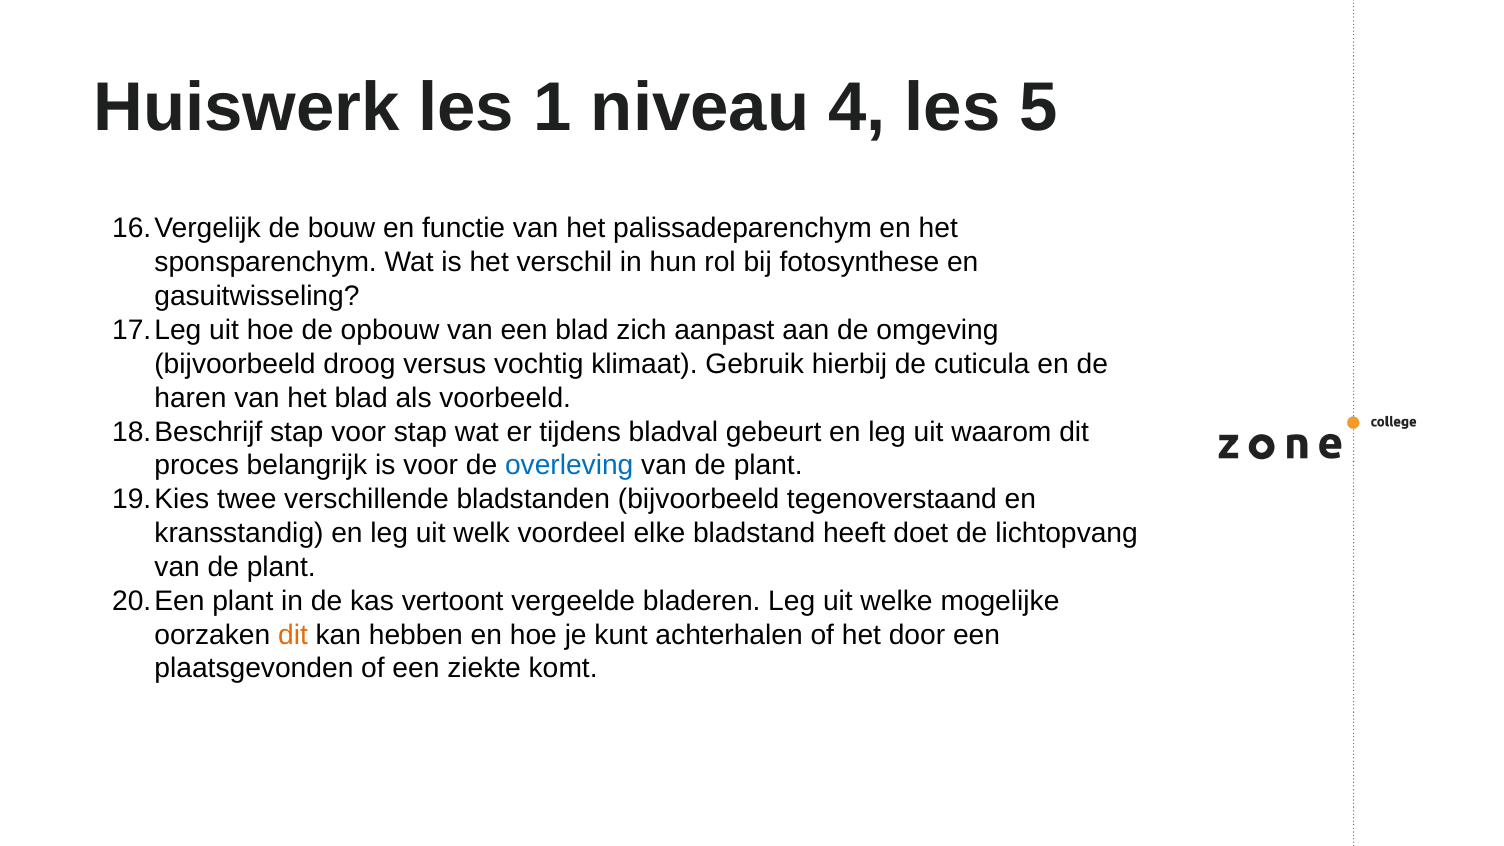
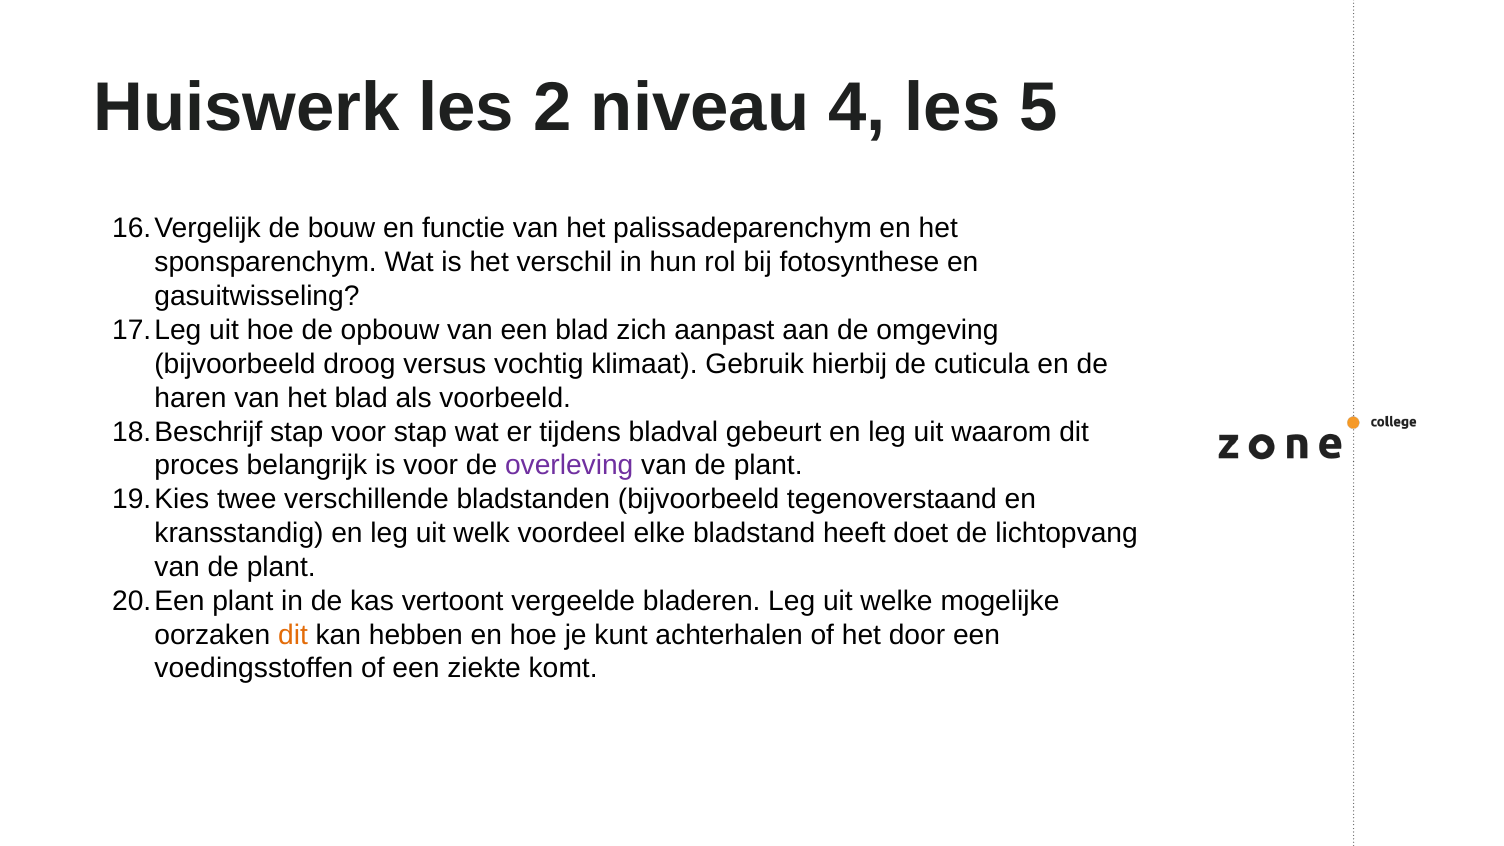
1: 1 -> 2 (553, 108)
overleving colour: blue -> purple (569, 466)
plaatsgevonden: plaatsgevonden -> voedingsstoffen (254, 669)
